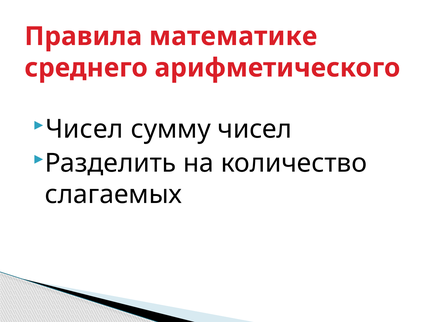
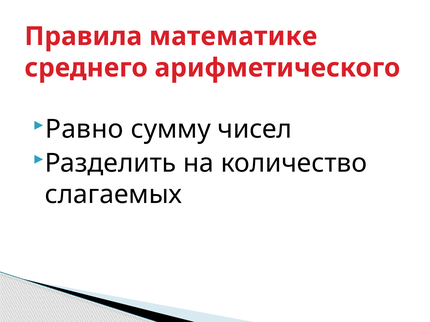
Чисел: Чисел -> Равно (84, 129)
